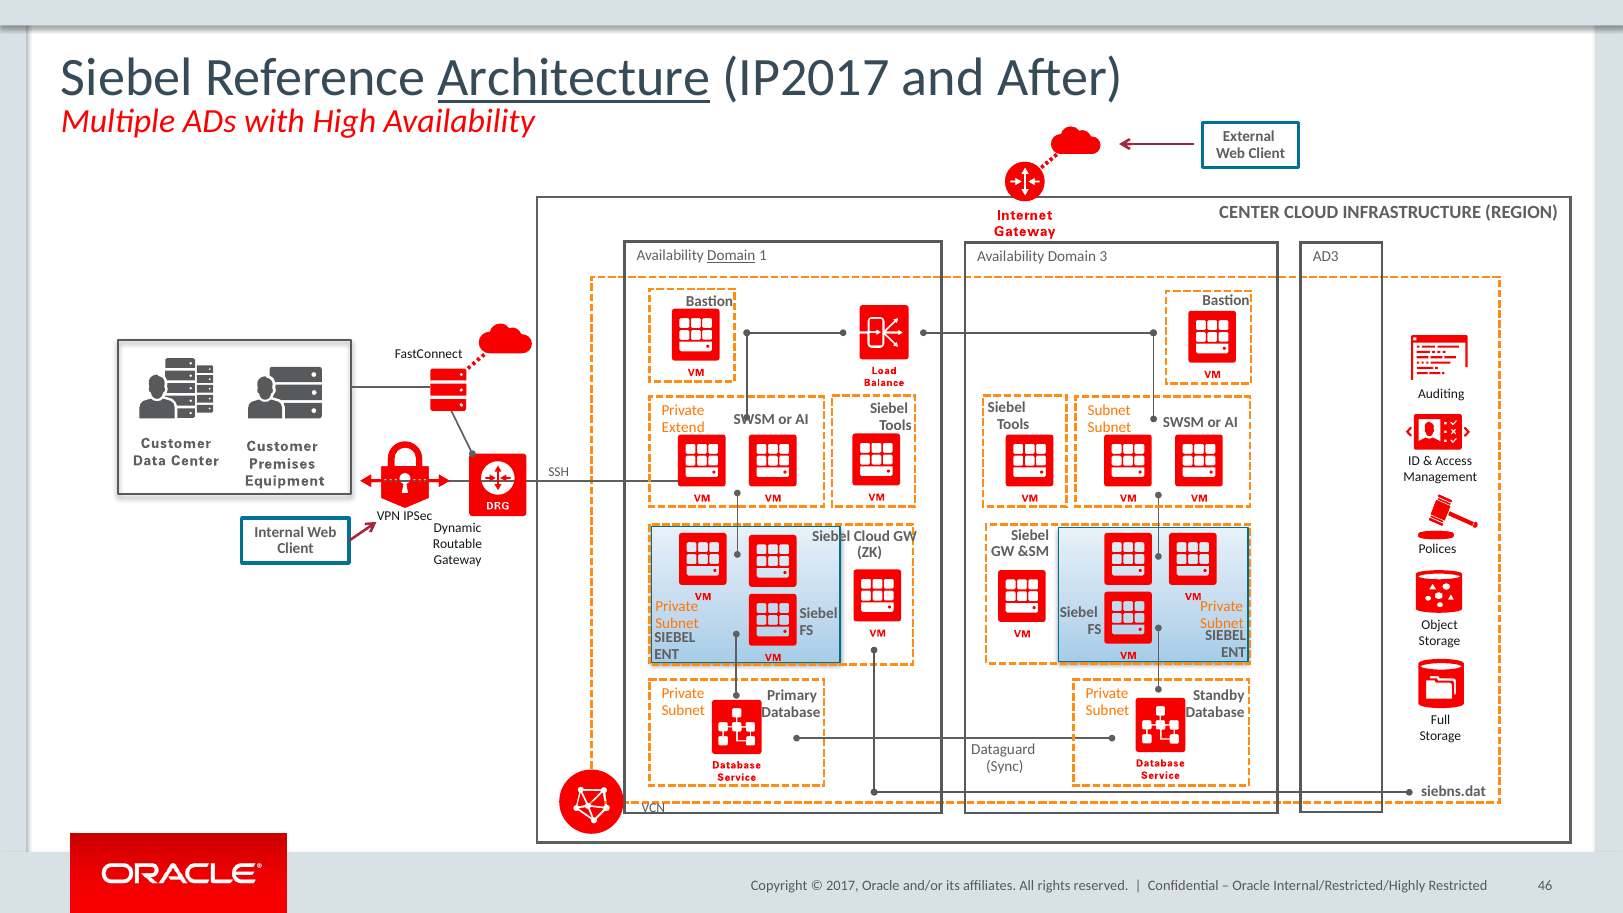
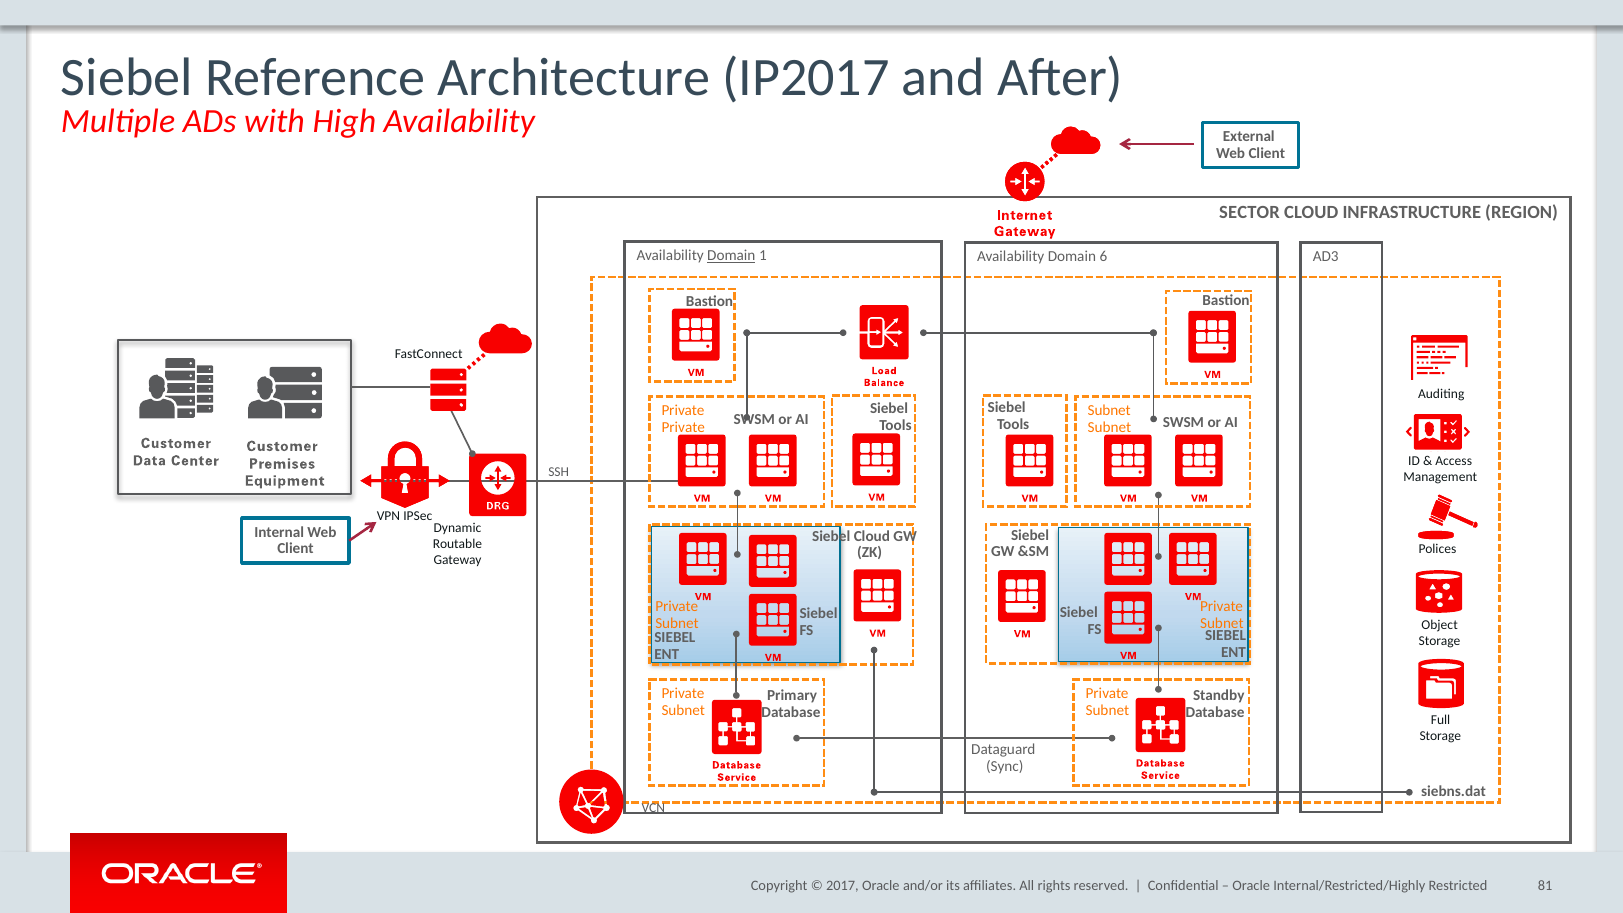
Architecture underline: present -> none (574, 78)
CENTER: CENTER -> SECTOR (1250, 213)
3: 3 -> 6 (1103, 257)
Extend: Extend -> Private (683, 427)
46: 46 -> 81 (1545, 886)
